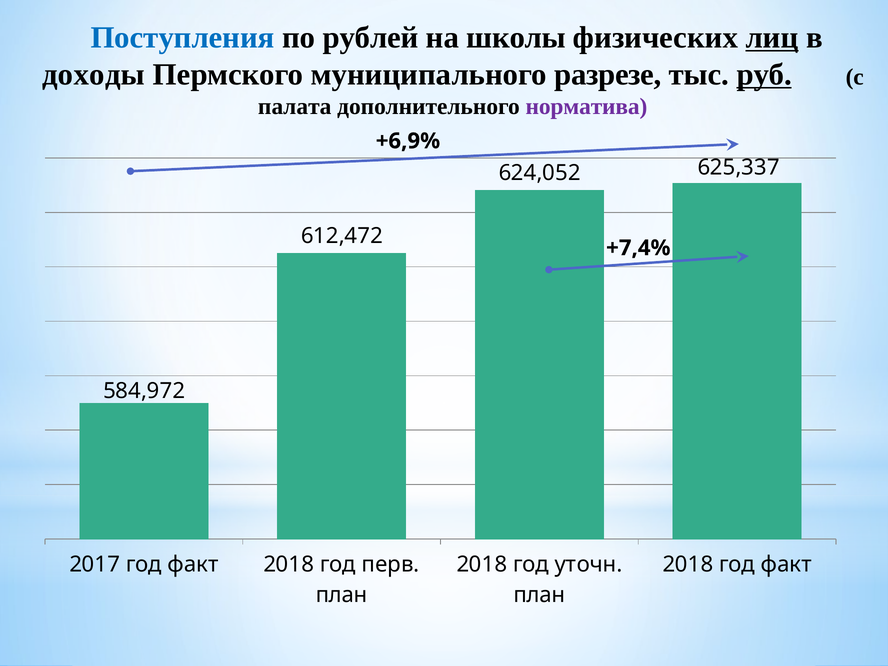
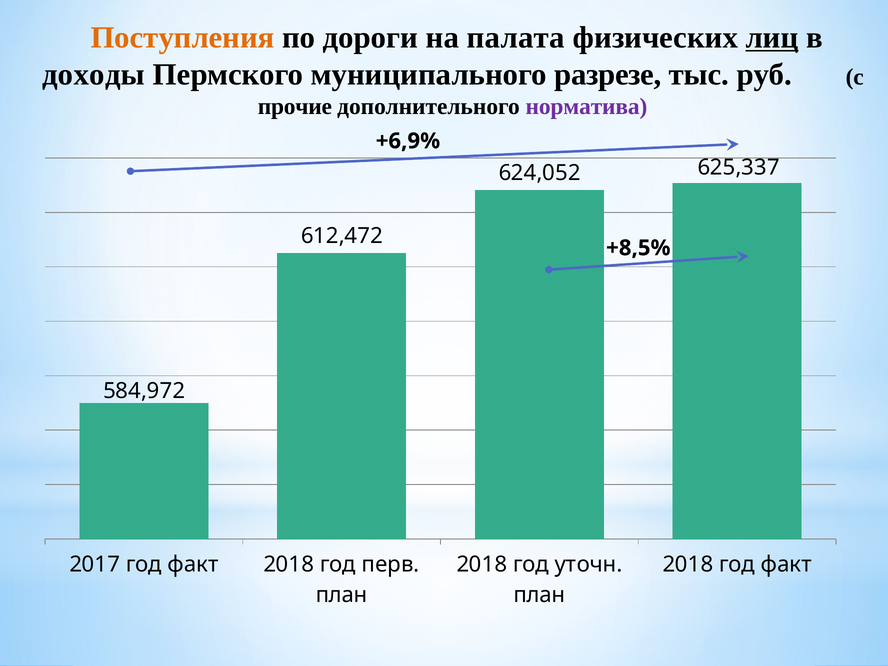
Поступления colour: blue -> orange (183, 38)
рублей: рублей -> дороги (370, 38)
школы: школы -> палата (516, 38)
руб underline: present -> none (764, 75)
палата: палата -> прочие (295, 107)
+7,4%: +7,4% -> +8,5% (638, 248)
